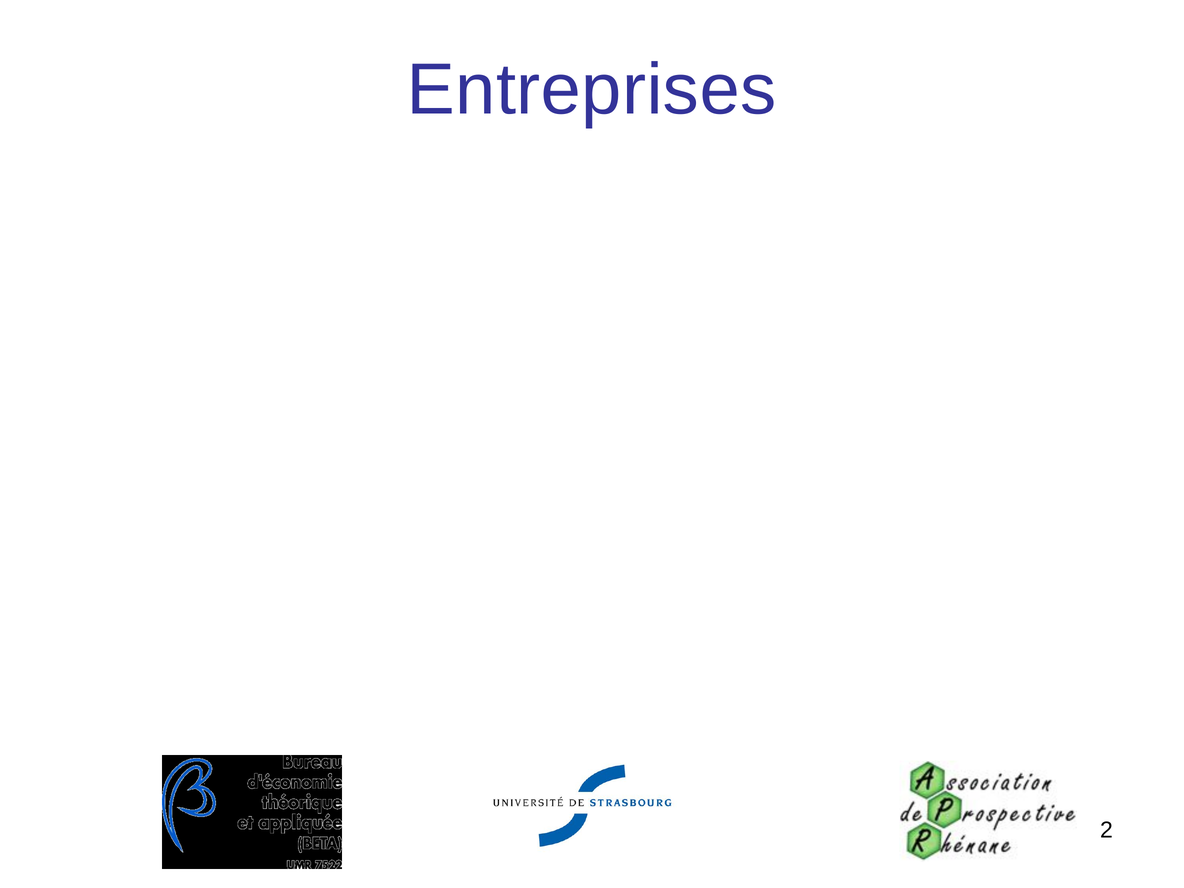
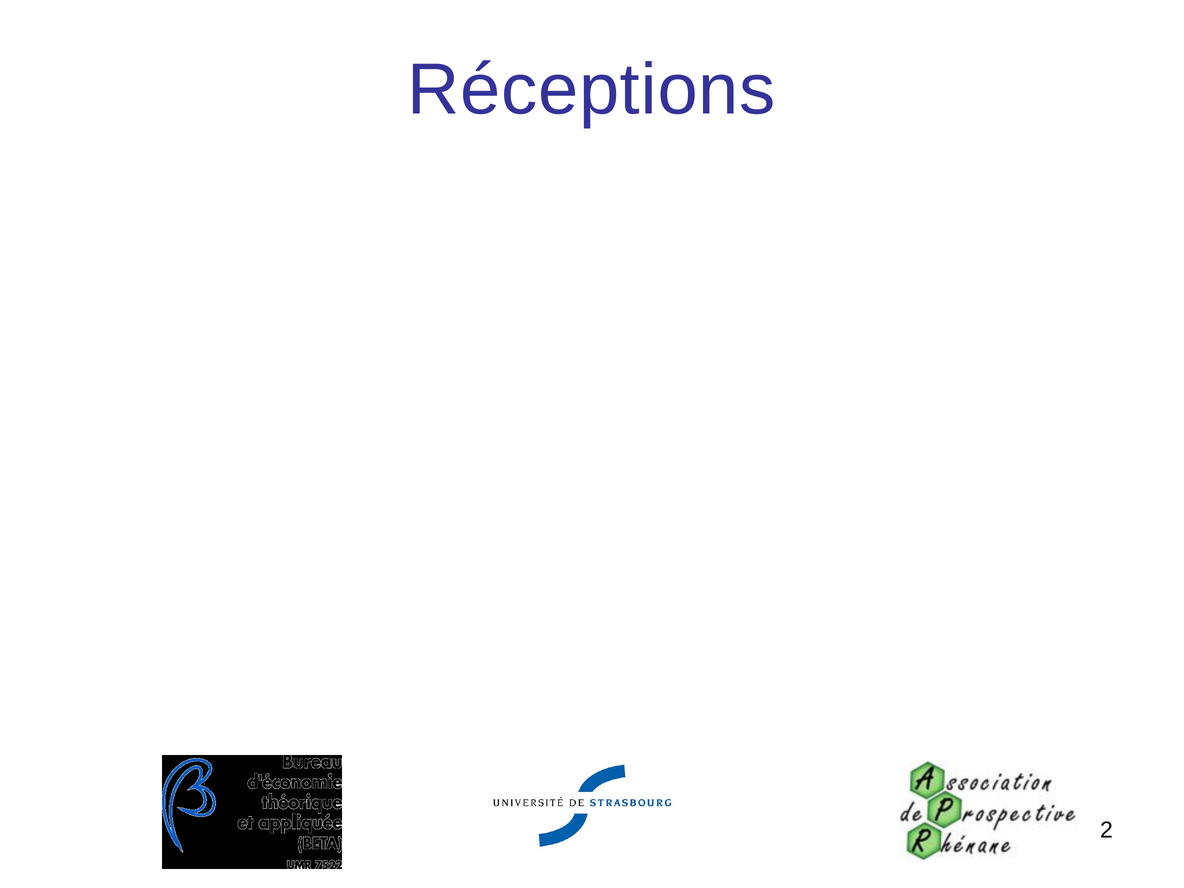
Entreprises: Entreprises -> Réceptions (591, 90)
